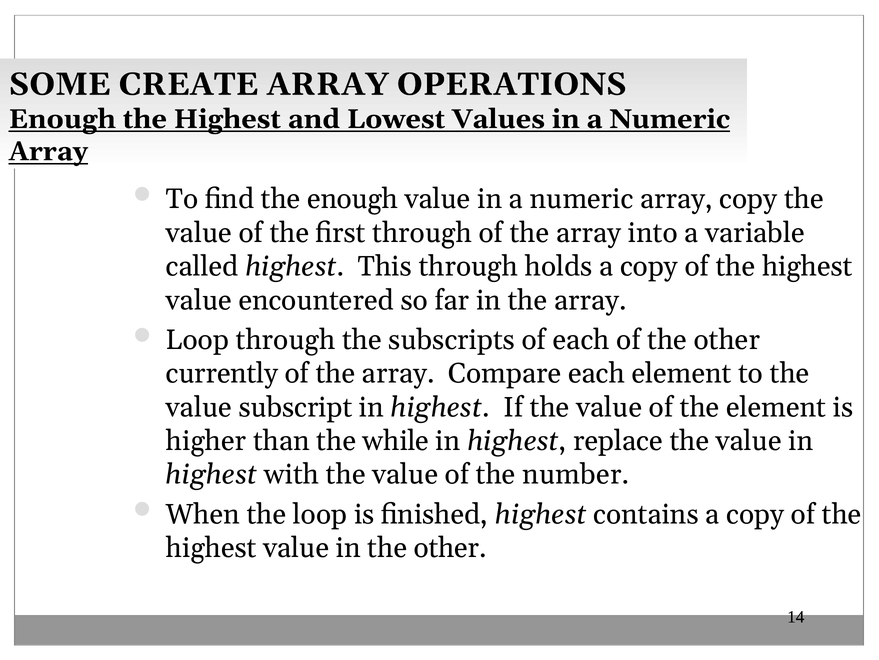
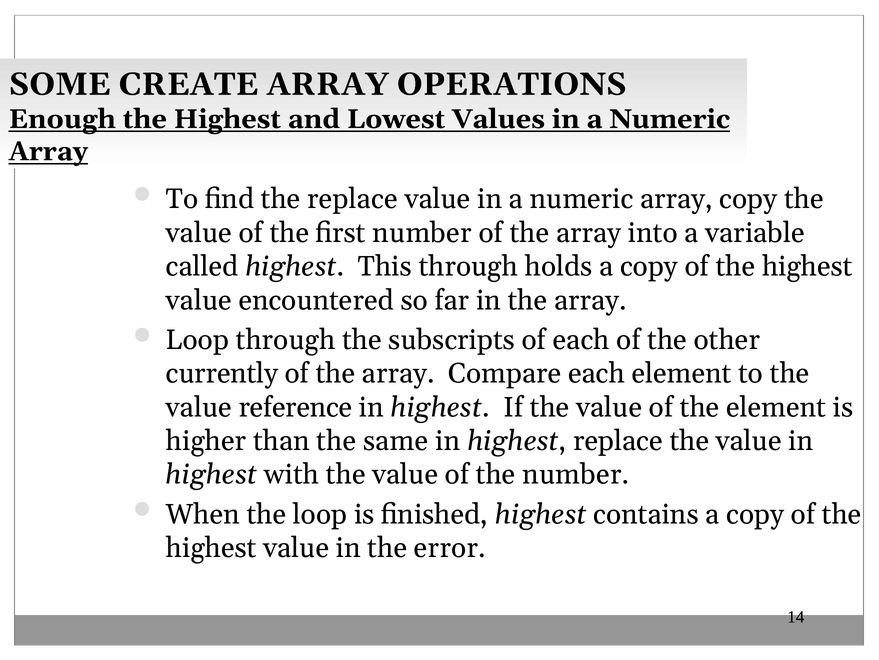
the enough: enough -> replace (352, 199)
first through: through -> number (422, 233)
subscript: subscript -> reference (295, 407)
while: while -> same (396, 440)
in the other: other -> error (450, 547)
